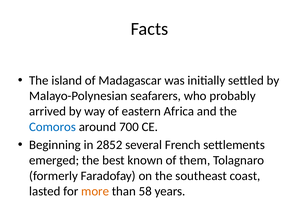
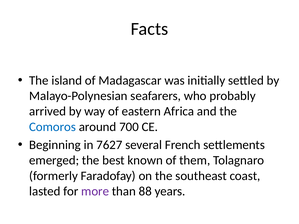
2852: 2852 -> 7627 (109, 145)
more colour: orange -> purple (95, 191)
58: 58 -> 88 (145, 191)
